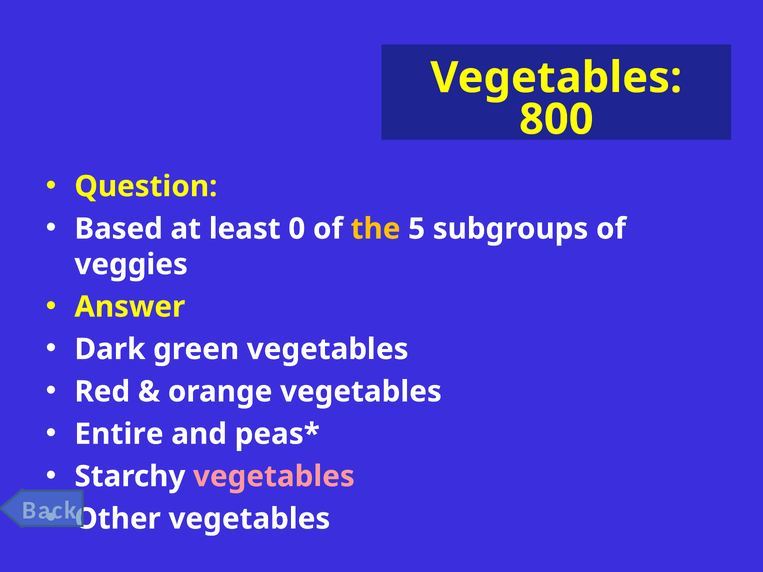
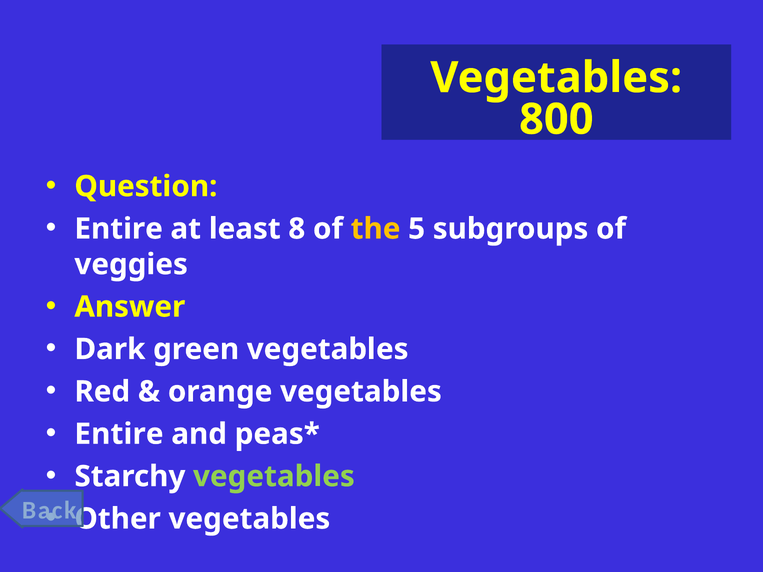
Based: Based -> Entire (119, 229)
0: 0 -> 8 (297, 229)
vegetables colour: pink -> light green (274, 477)
